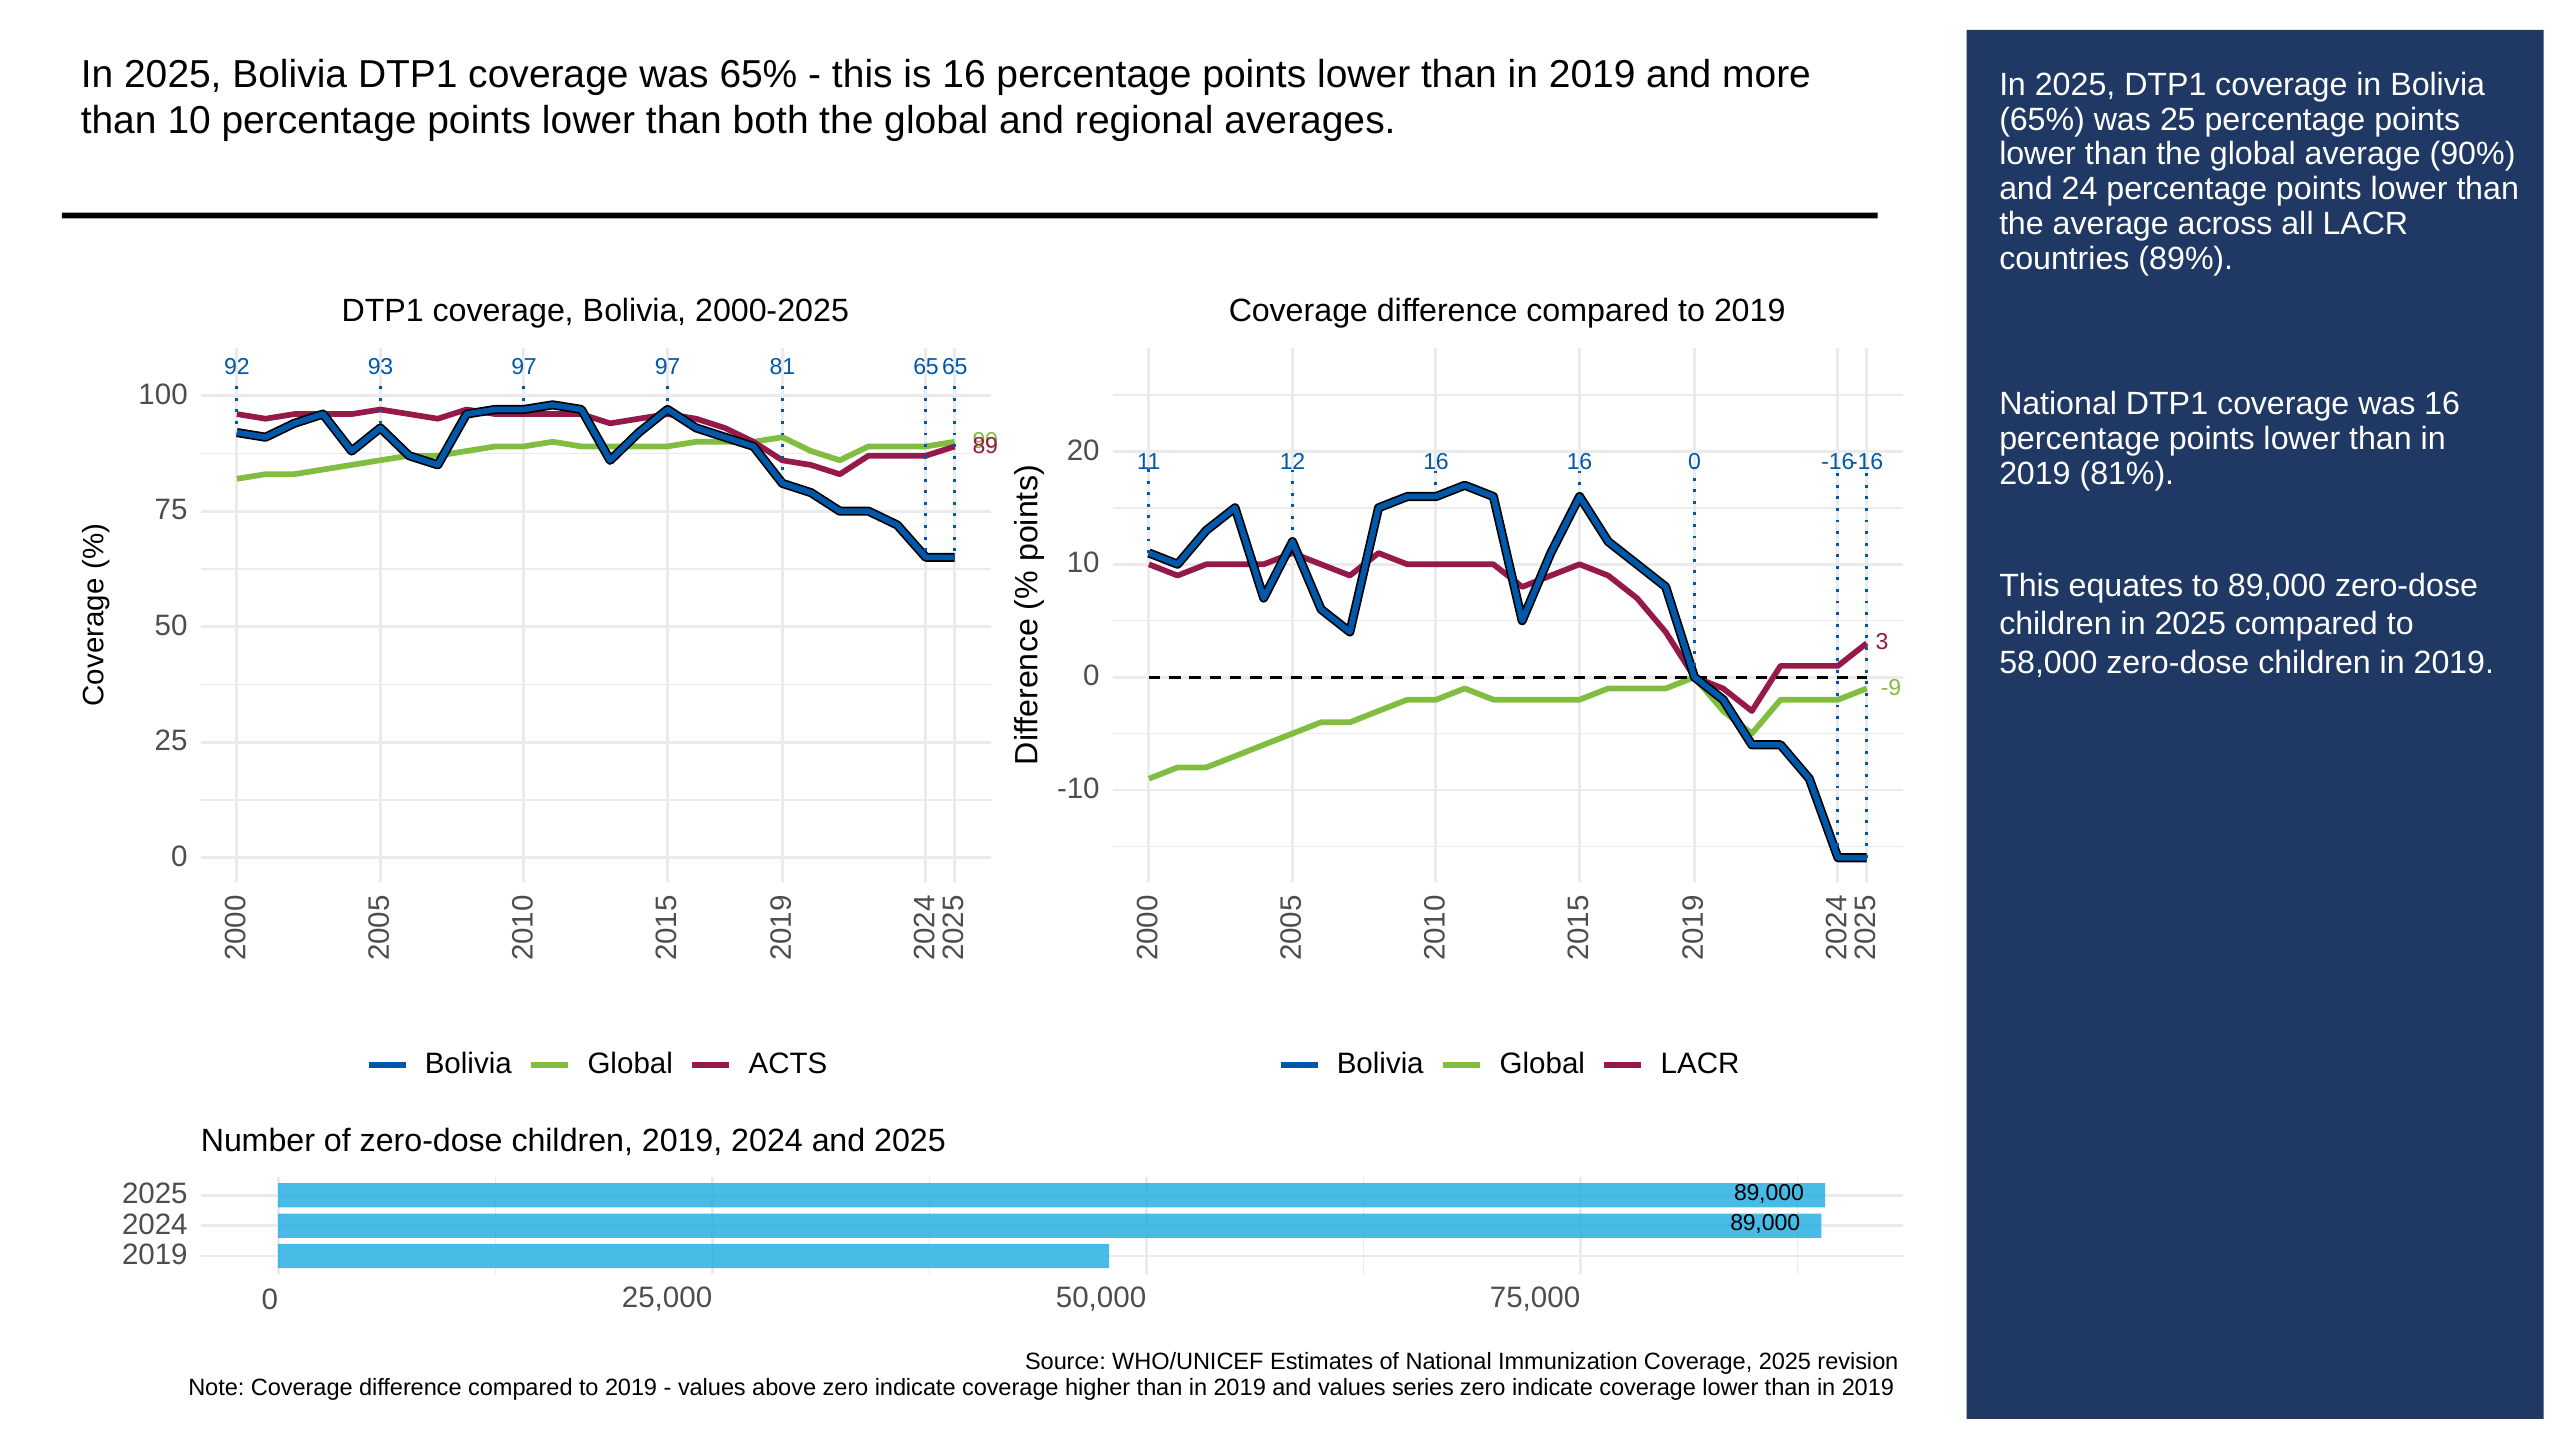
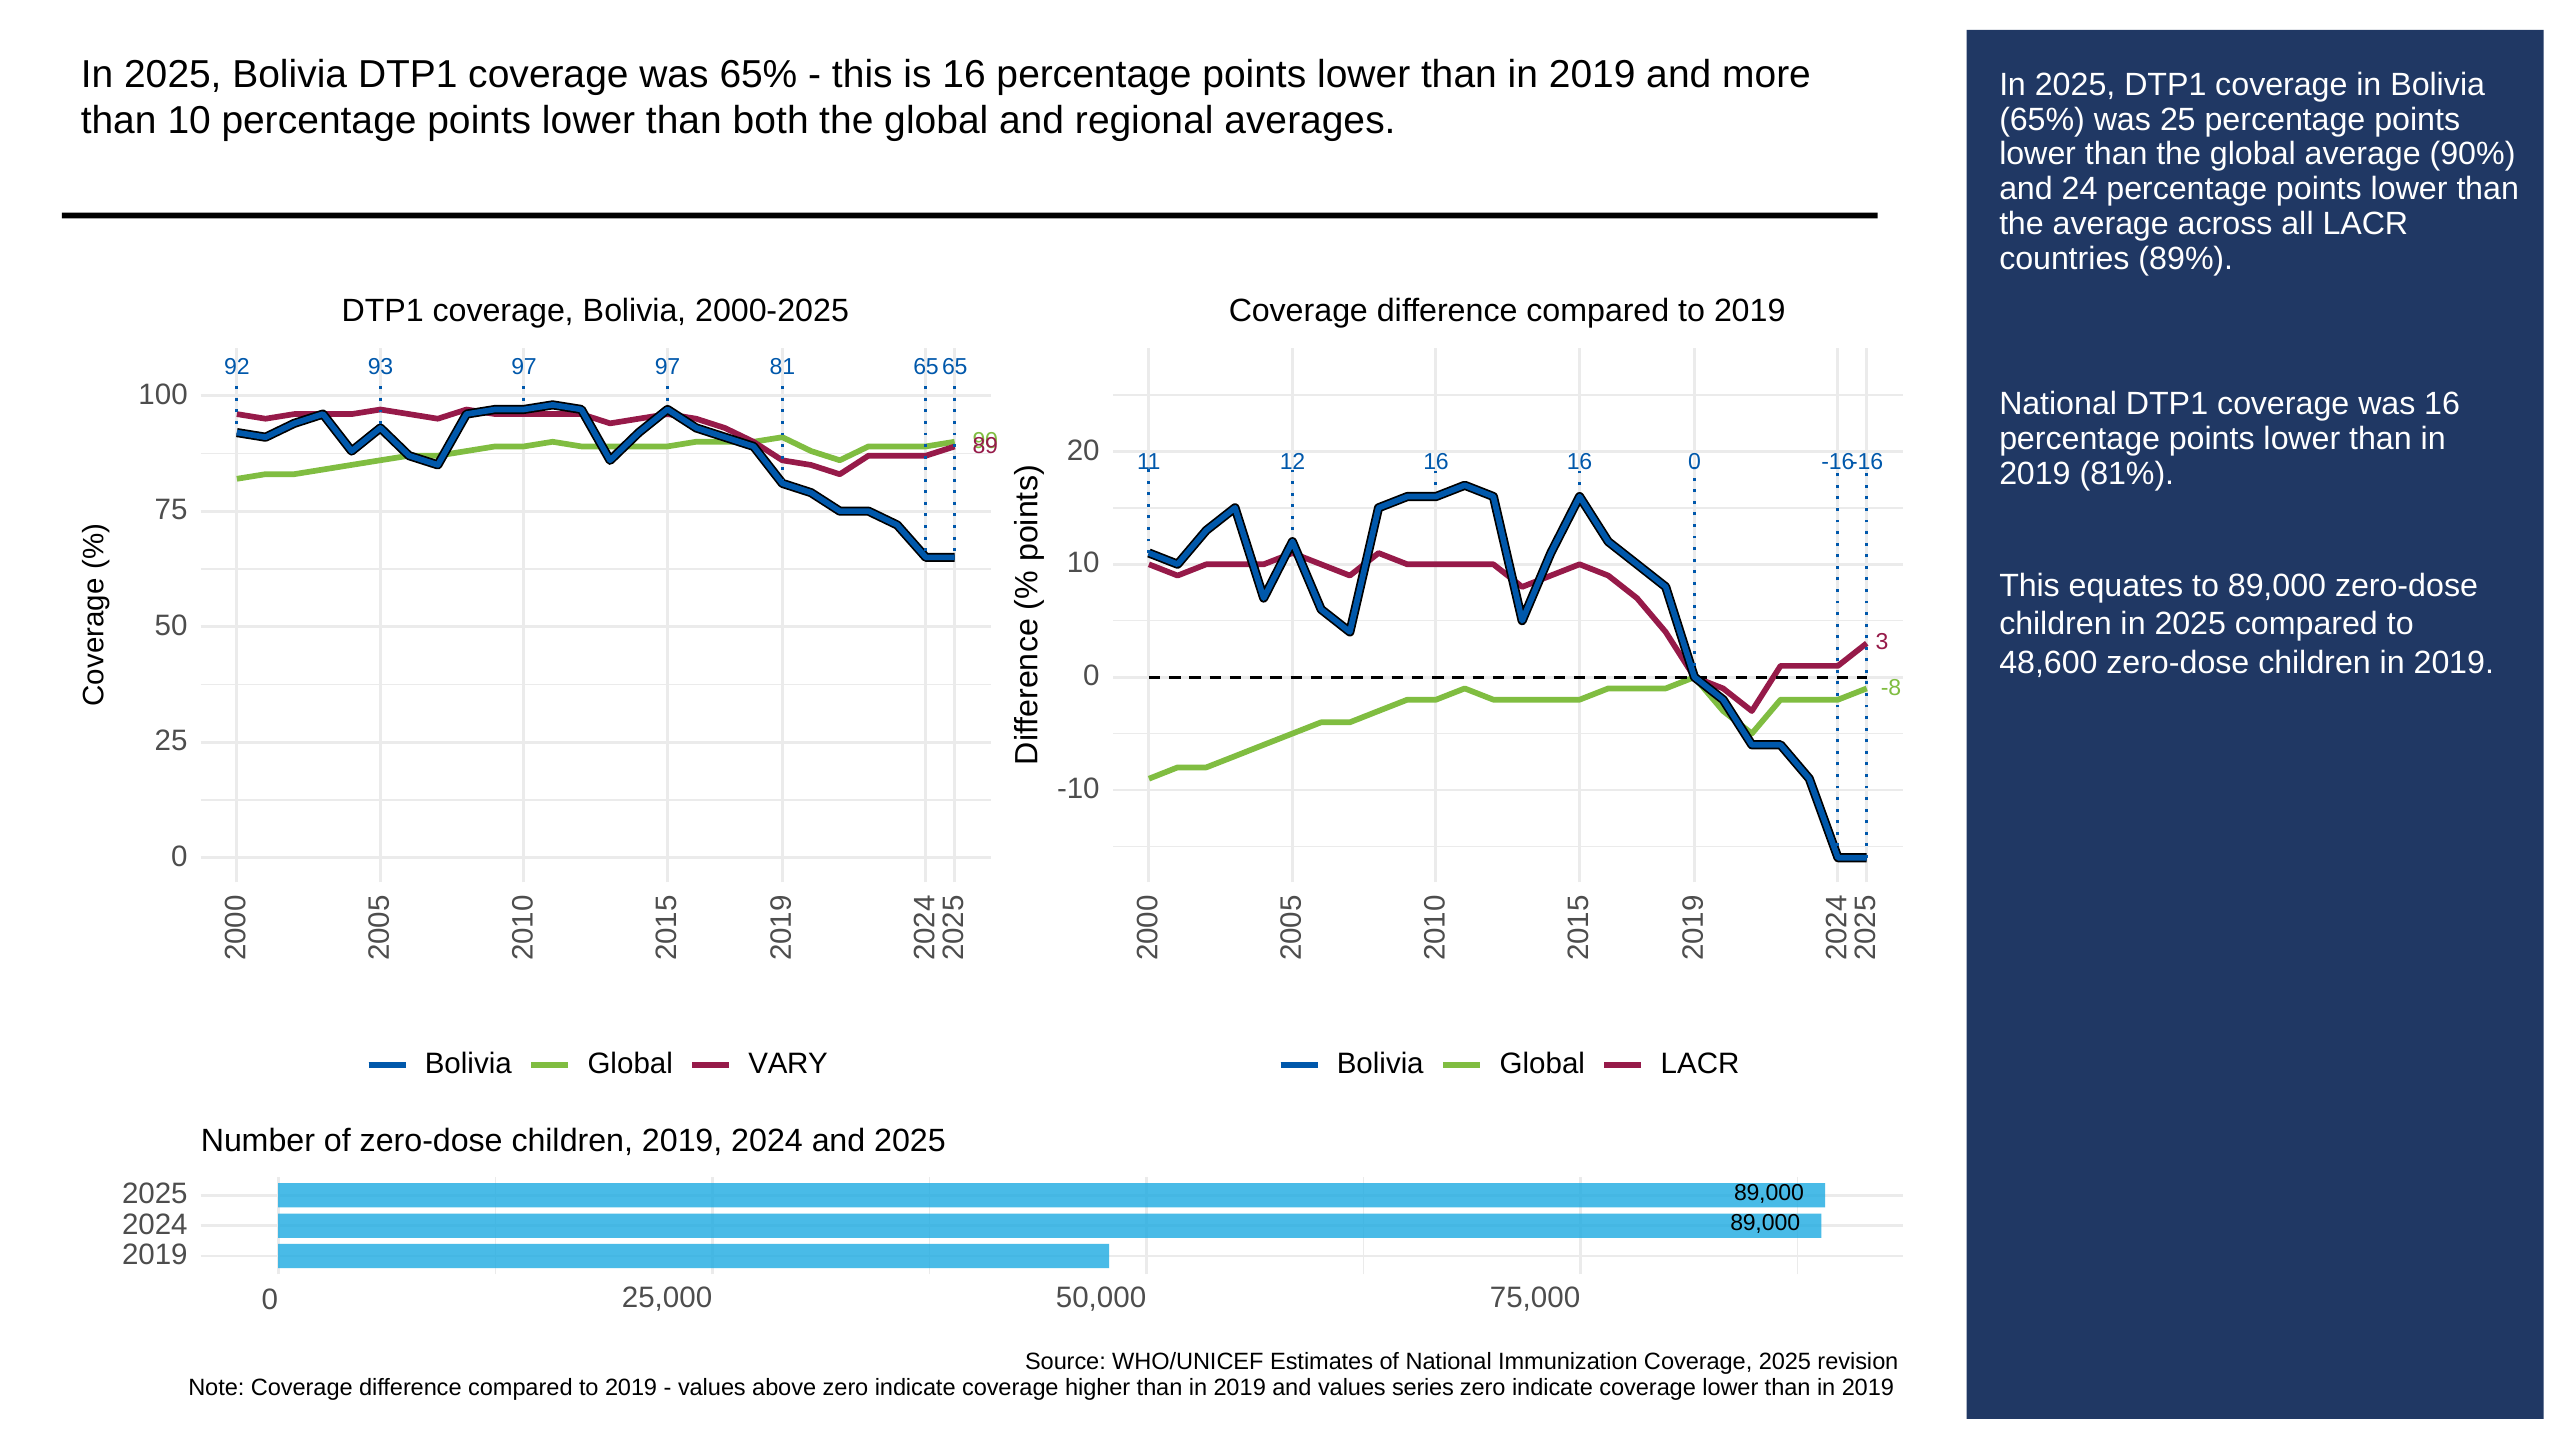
58,000: 58,000 -> 48,600 (2048, 663)
-9: -9 -> -8 (1891, 688)
ACTS: ACTS -> VARY (788, 1064)
